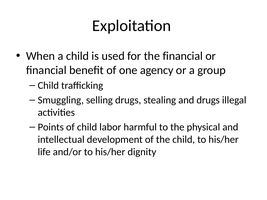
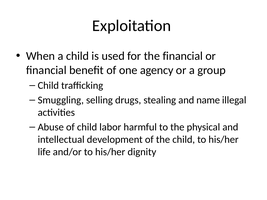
and drugs: drugs -> name (208, 100)
Points: Points -> Abuse (51, 127)
